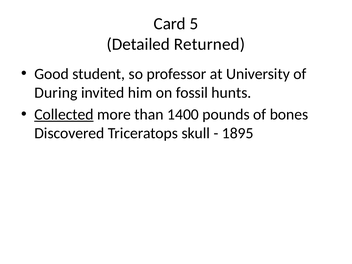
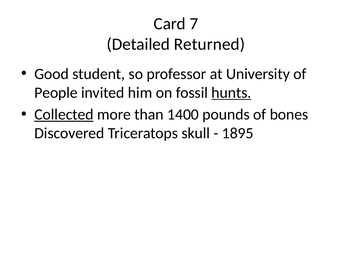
5: 5 -> 7 (194, 24)
During: During -> People (56, 93)
hunts underline: none -> present (231, 93)
